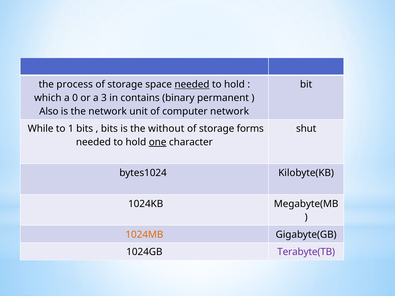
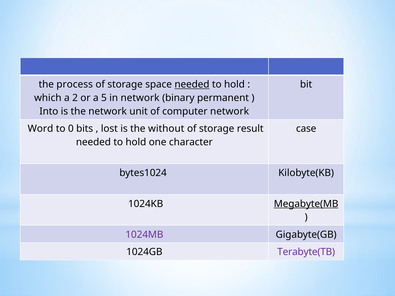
0: 0 -> 2 (75, 98)
3: 3 -> 5 (104, 98)
in contains: contains -> network (140, 98)
Also: Also -> Into (49, 111)
While: While -> Word (40, 129)
1: 1 -> 0 (71, 129)
bits: bits -> lost (109, 129)
forms: forms -> result (250, 129)
shut: shut -> case (306, 129)
one underline: present -> none (158, 142)
Megabyte(MB underline: none -> present (306, 204)
1024MB colour: orange -> purple (144, 235)
